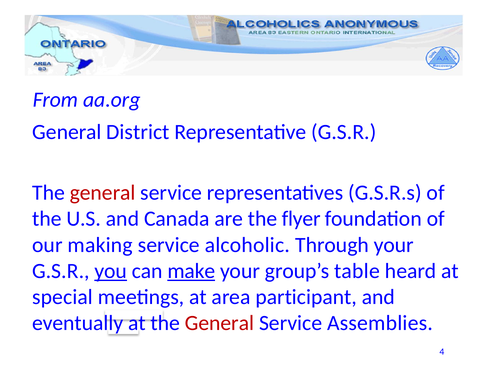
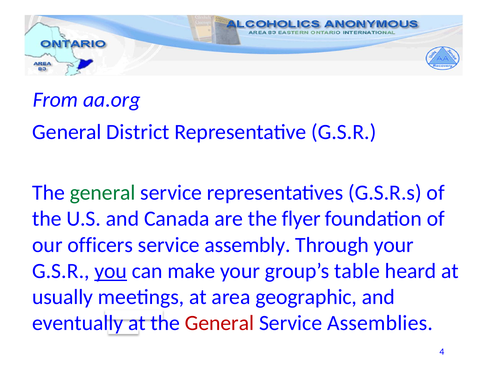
general colour: red -> green (103, 193)
making: making -> officers (100, 245)
alcoholic: alcoholic -> assembly (248, 245)
make underline: present -> none (191, 271)
special: special -> usually (63, 297)
participant: participant -> geographic (306, 297)
